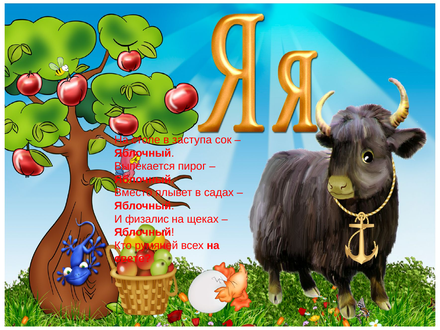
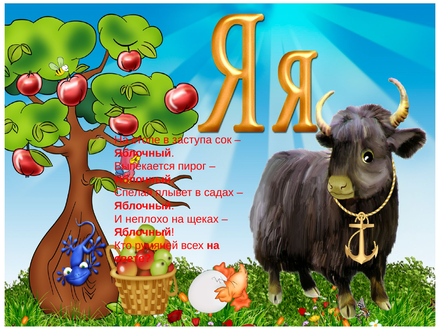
Вместо: Вместо -> Спелая (133, 193)
физалис: физалис -> неплохо (147, 219)
